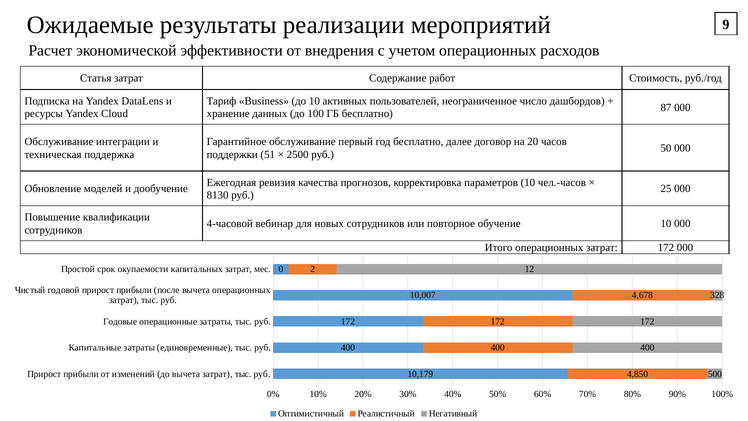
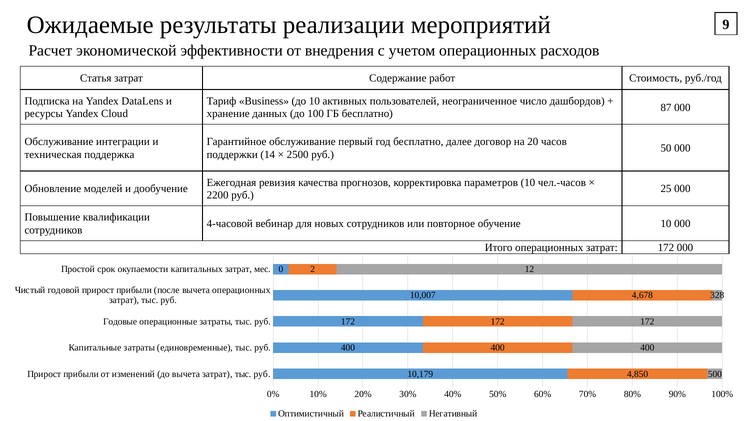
51: 51 -> 14 (268, 154)
8130: 8130 -> 2200 (218, 195)
